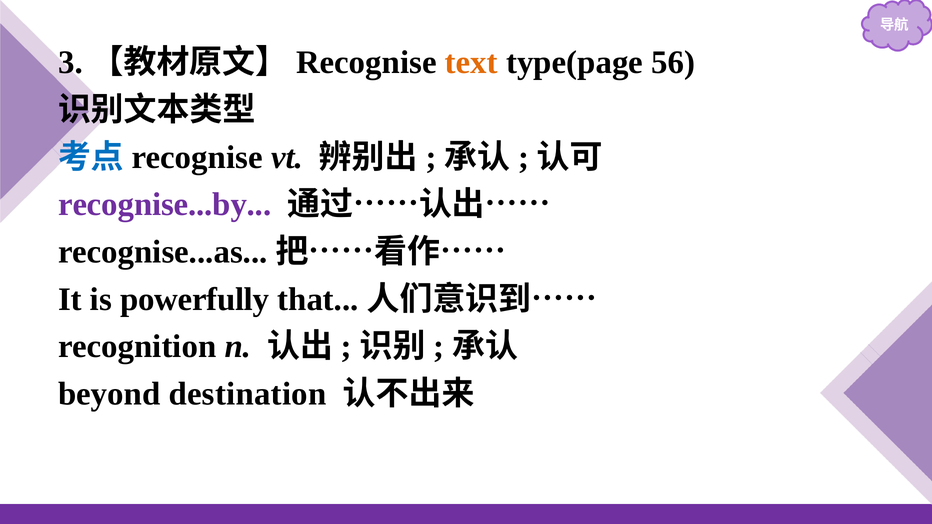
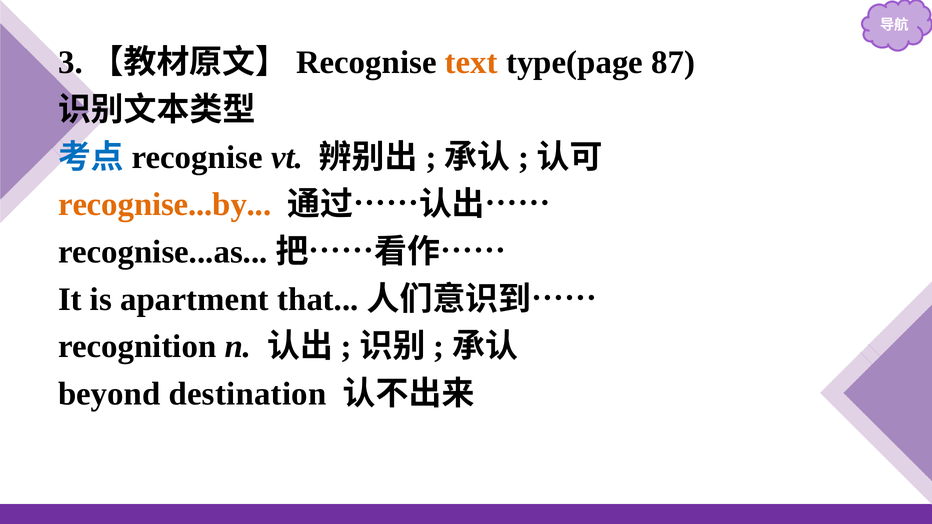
56: 56 -> 87 (673, 63)
recognise...by colour: purple -> orange (165, 205)
powerfully: powerfully -> apartment (194, 299)
